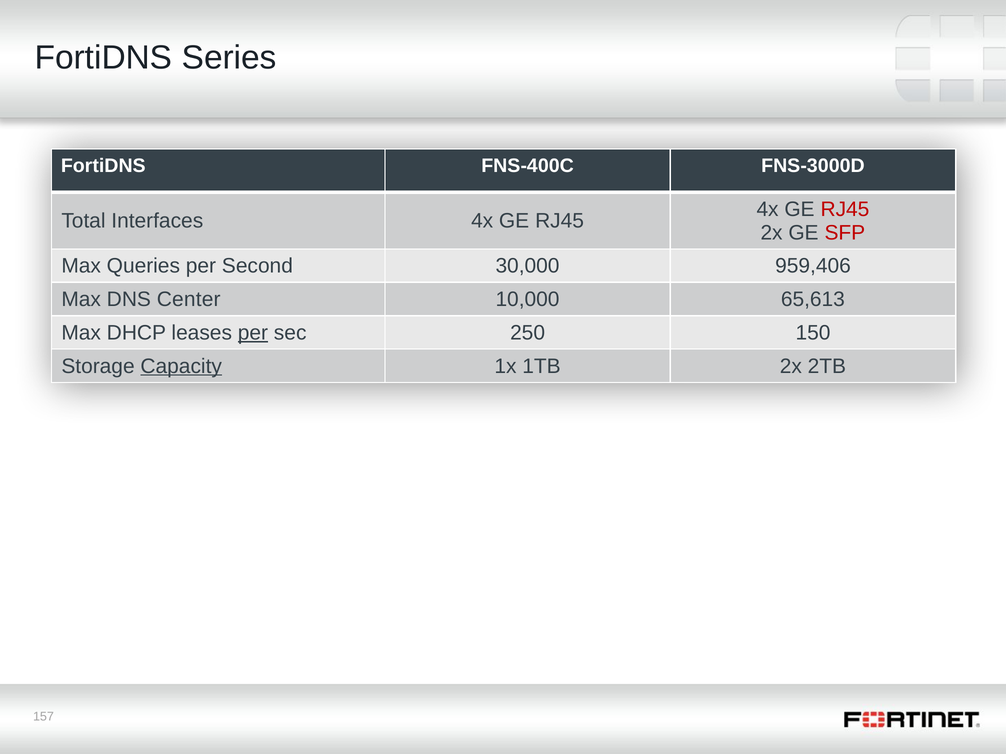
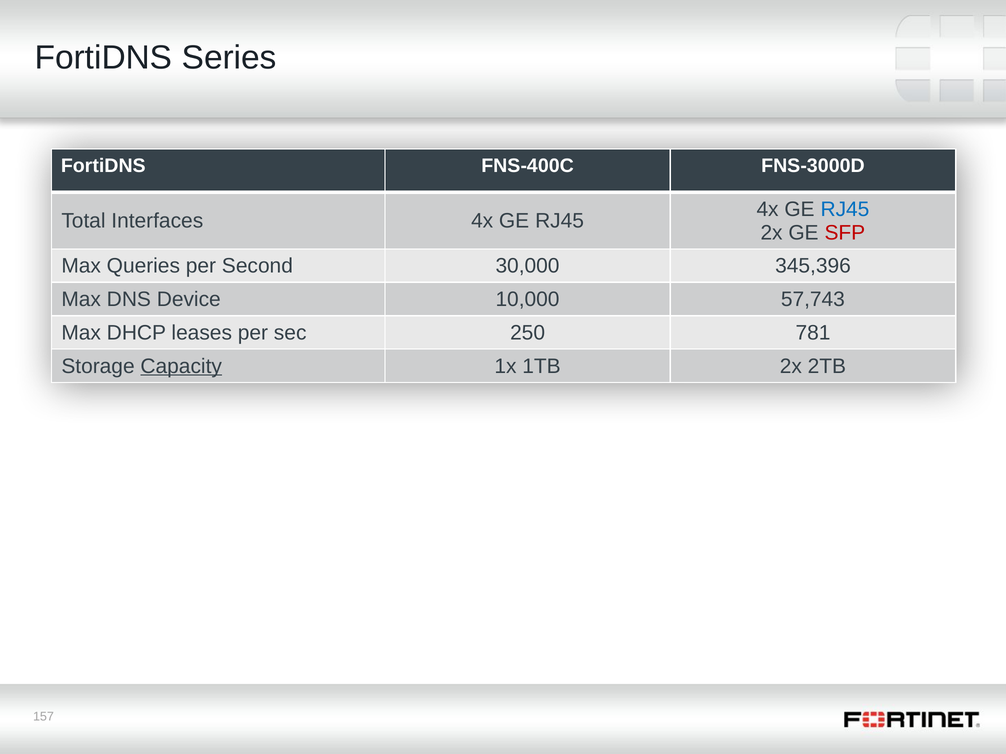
RJ45 colour: red -> blue (845, 209)
959,406: 959,406 -> 345,396 (813, 266)
Center: Center -> Device (189, 300)
65,613: 65,613 -> 57,743 (813, 300)
per underline: present -> none (253, 333)
150: 150 -> 781 (813, 333)
